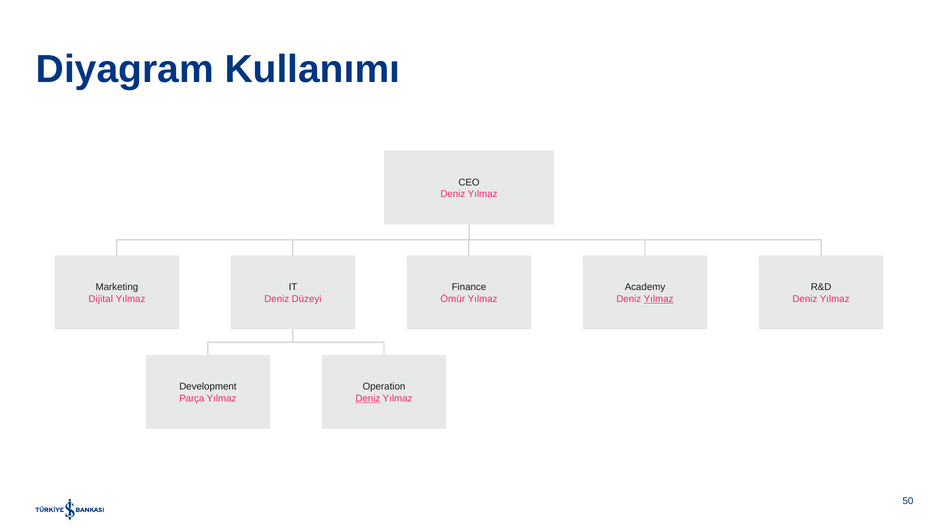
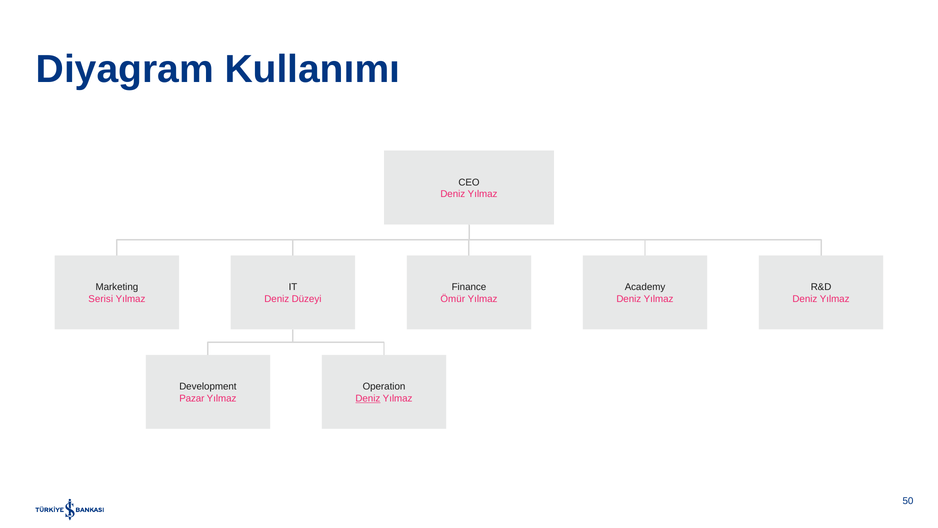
Dijital: Dijital -> Serisi (101, 299)
Yılmaz underline: present -> none (659, 299)
Parça: Parça -> Pazar (192, 398)
